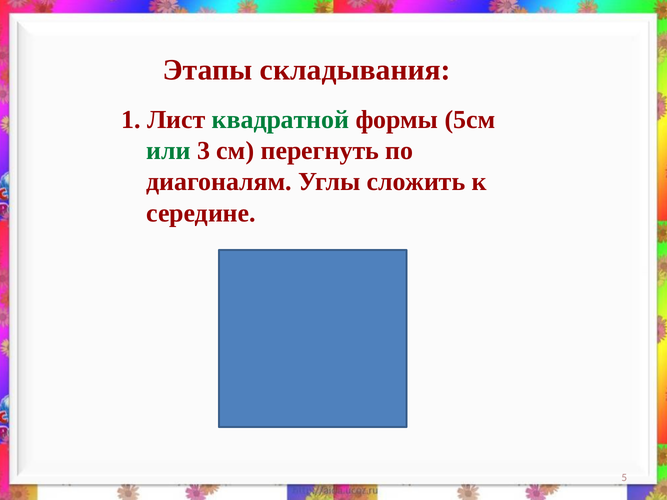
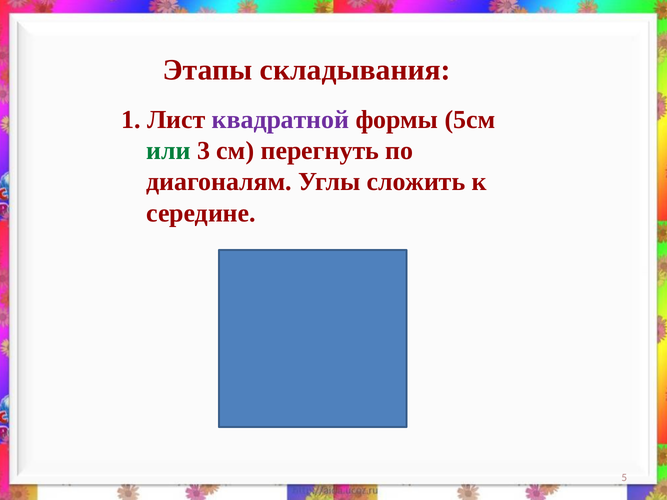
квадратной colour: green -> purple (280, 120)
